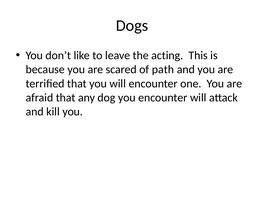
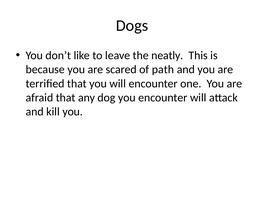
acting: acting -> neatly (167, 55)
